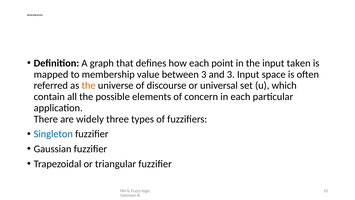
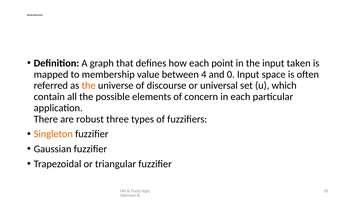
between 3: 3 -> 4 (204, 74)
and 3: 3 -> 0 (231, 74)
widely: widely -> robust (90, 119)
Singleton colour: blue -> orange (53, 134)
